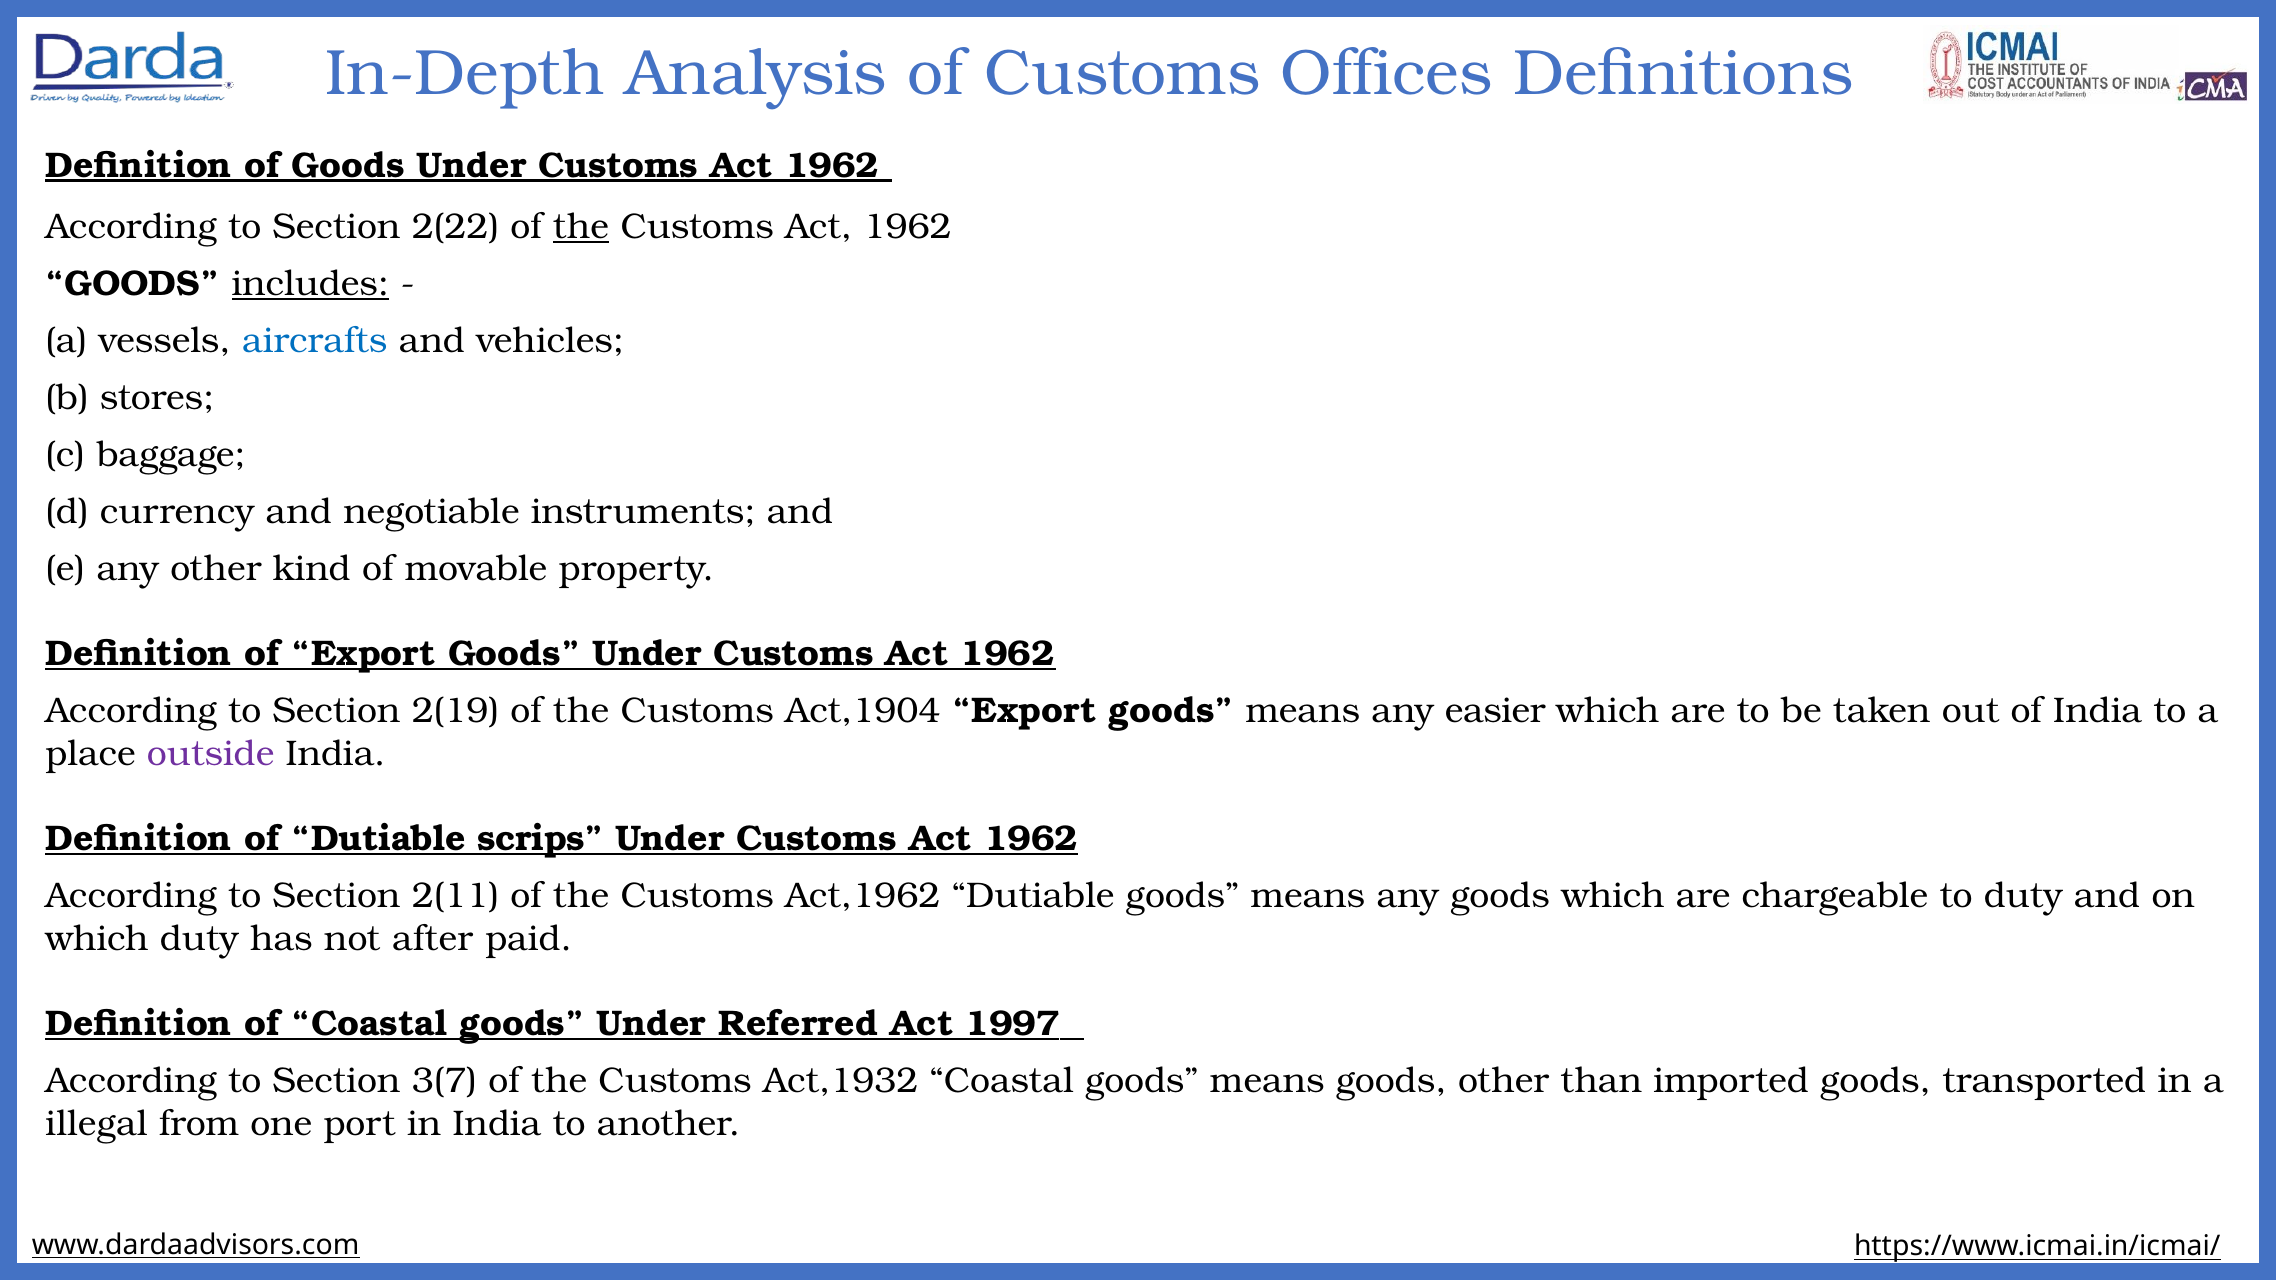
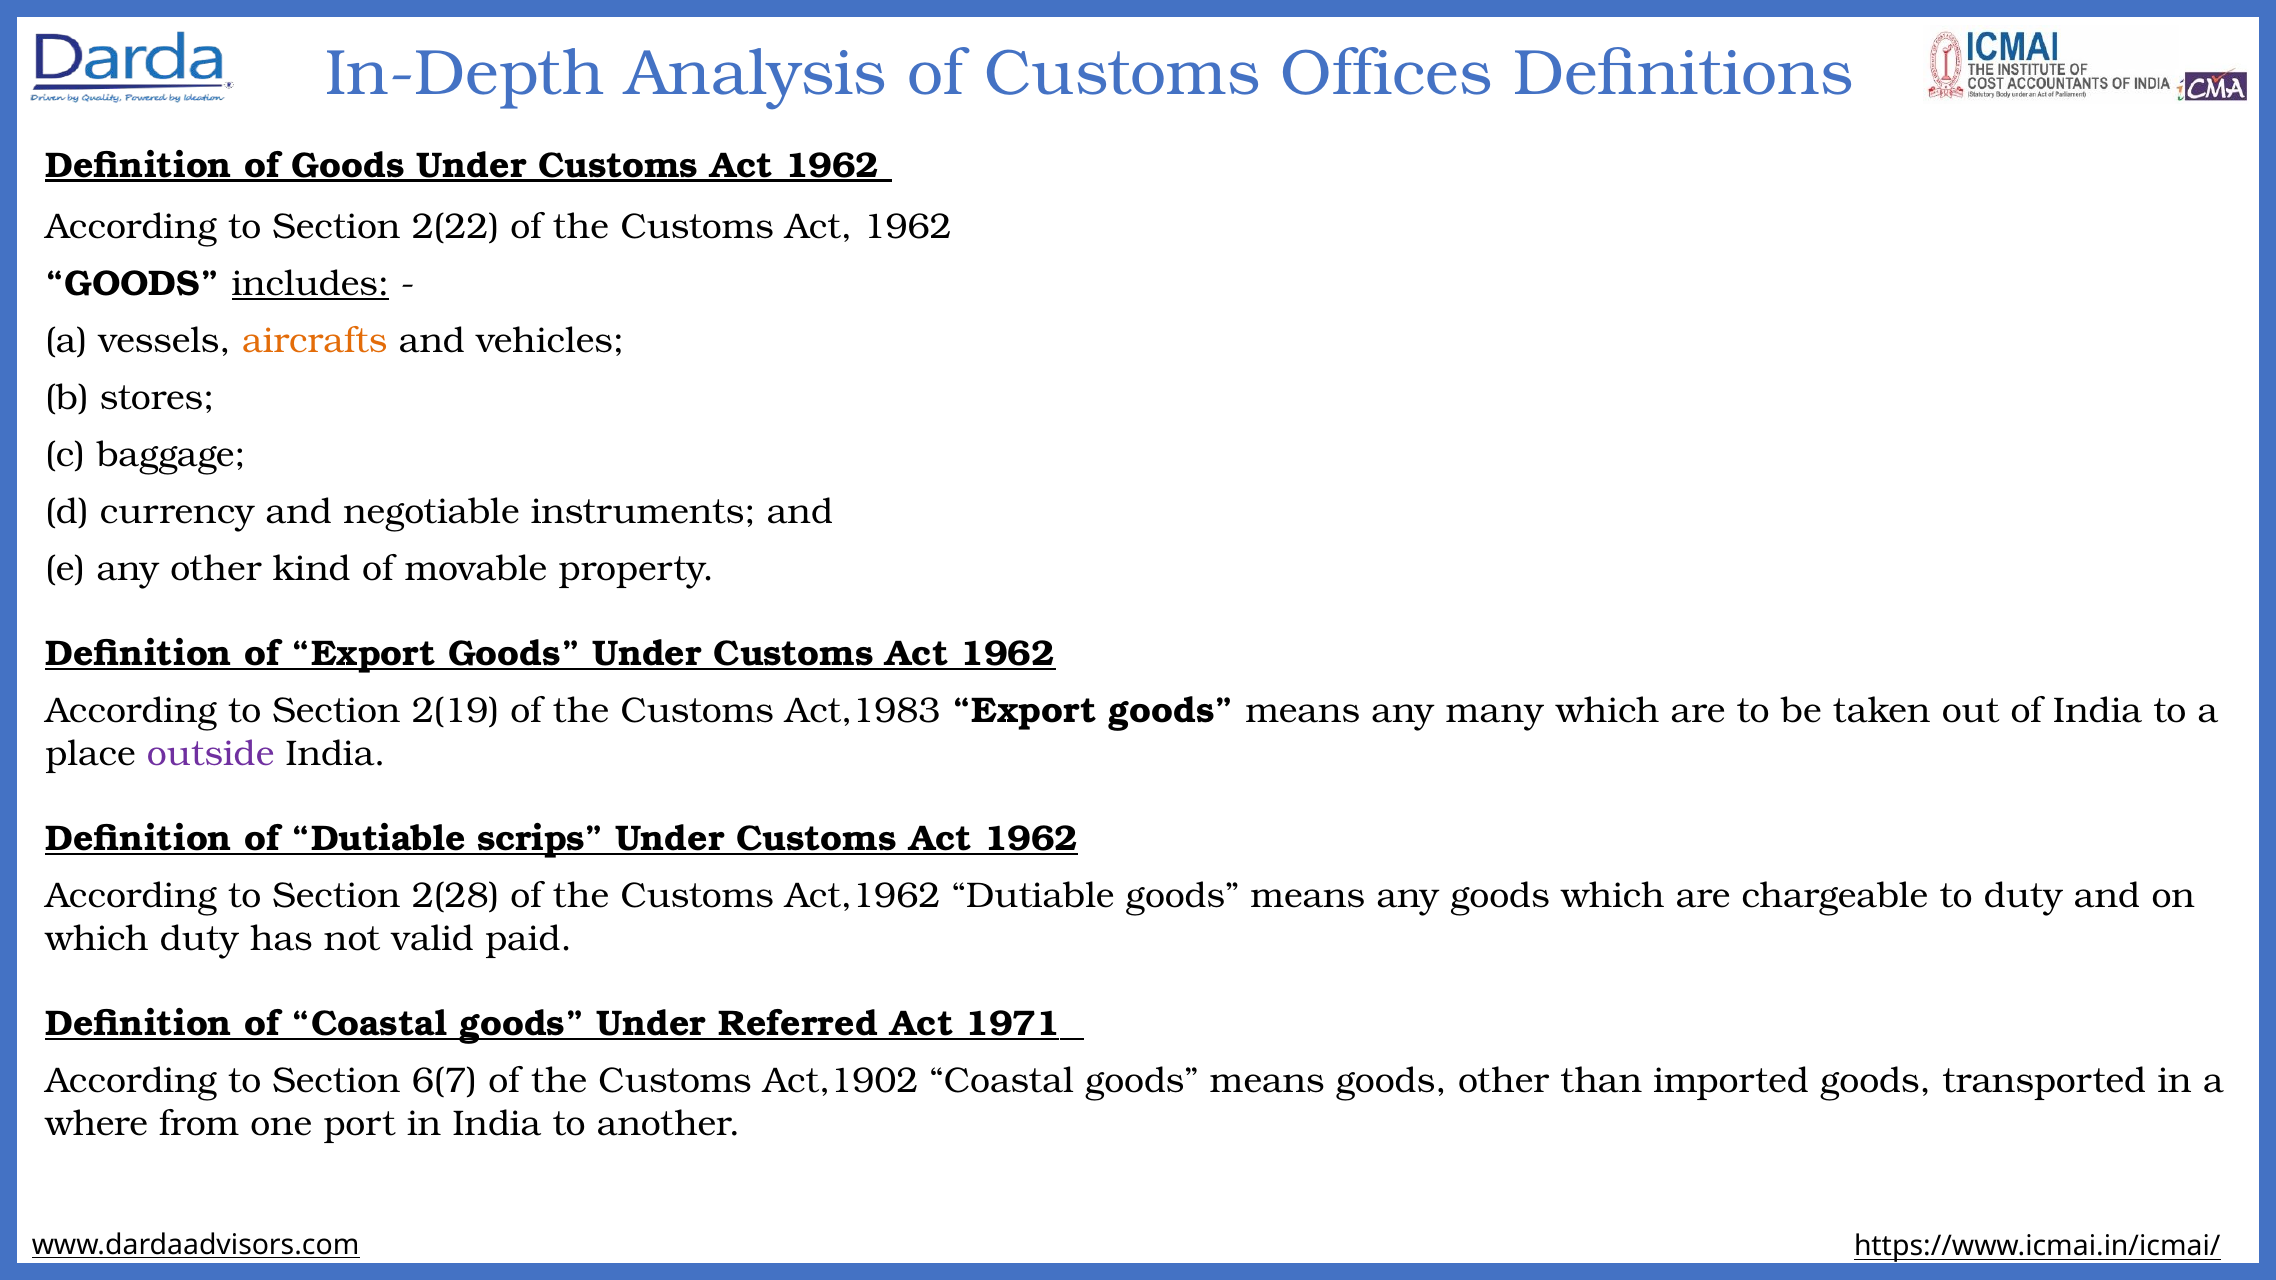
the underline: present -> none (581, 227)
aircrafts colour: blue -> orange (315, 341)
Act,1904: Act,1904 -> Act,1983 (863, 711)
easier: easier -> many (1495, 711)
2(11: 2(11 -> 2(28 (456, 896)
after: after -> valid (433, 939)
1997: 1997 -> 1971 (1013, 1024)
3(7: 3(7 -> 6(7 (444, 1081)
Act,1932: Act,1932 -> Act,1902 (841, 1081)
illegal: illegal -> where (97, 1124)
